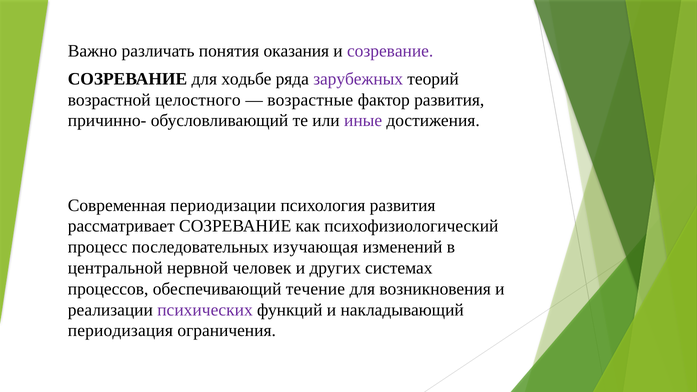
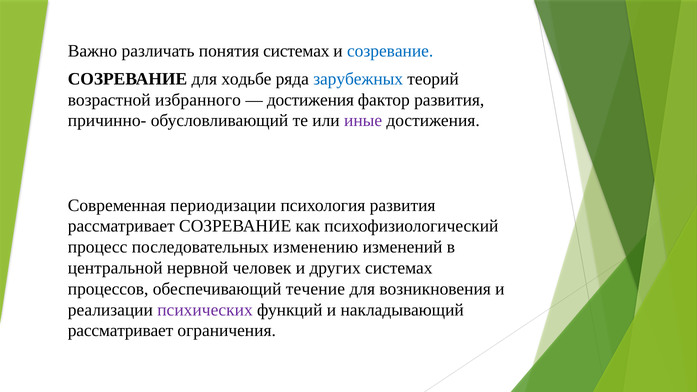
понятия оказания: оказания -> системах (296, 51)
созревание colour: purple -> blue (390, 51)
зарубежных colour: purple -> blue (358, 79)
целостного: целостного -> избранного (198, 100)
возрастные: возрастные -> достижения (310, 100)
изучающая: изучающая -> изменению (316, 247)
периодизация: периодизация -> рассматривает (121, 331)
